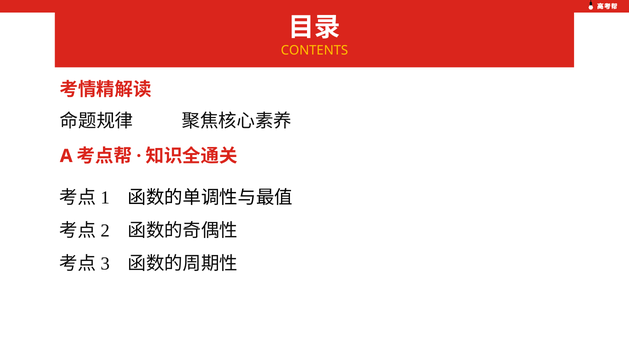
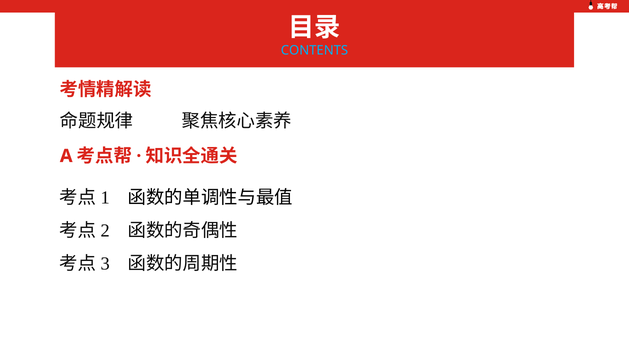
CONTENTS colour: yellow -> light blue (314, 50)
